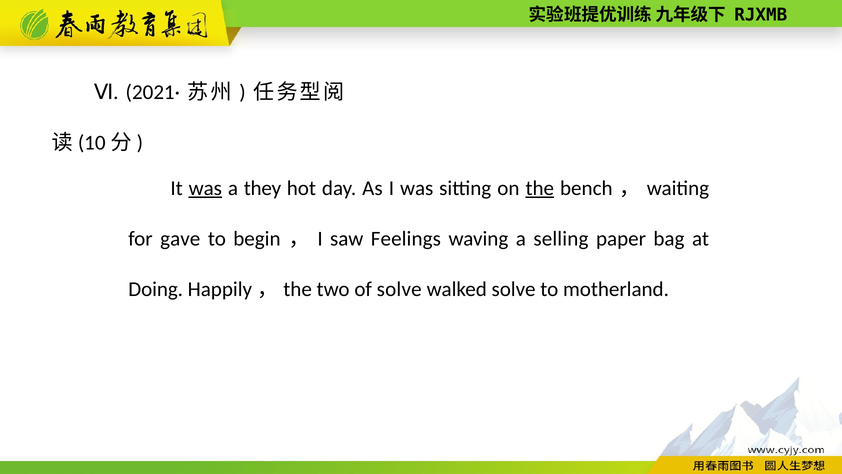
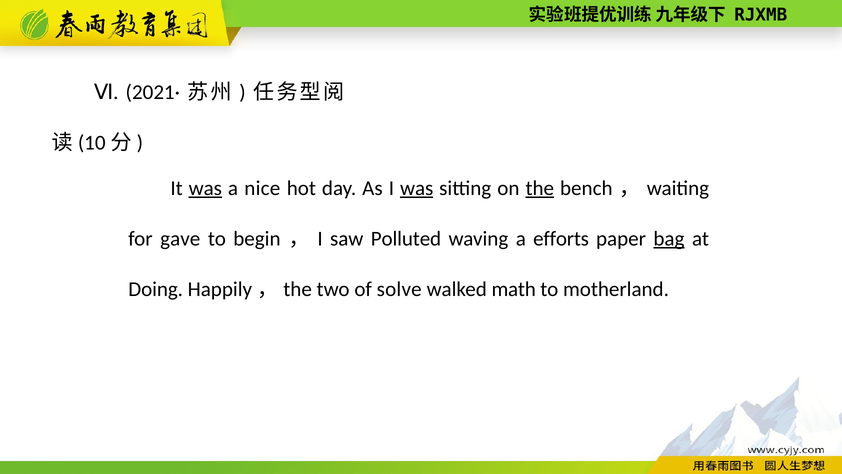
they: they -> nice (262, 188)
was underline: none -> present (417, 188)
Feelings: Feelings -> Polluted (406, 238)
selling: selling -> efforts (561, 238)
bag underline: none -> present (669, 238)
walked solve: solve -> math (514, 289)
